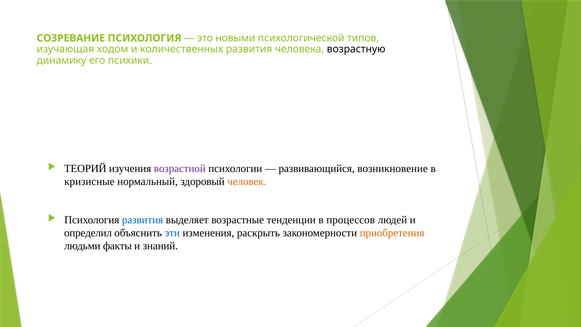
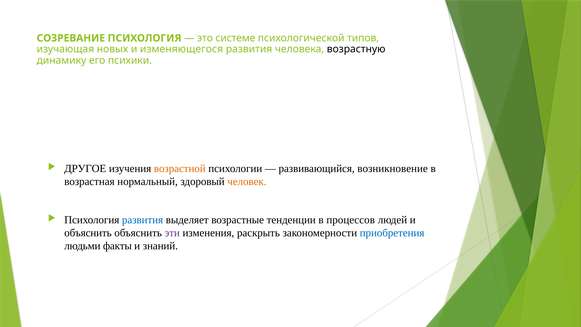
новыми: новыми -> системе (235, 38)
ходом: ходом -> новых (113, 49)
количественных: количественных -> изменяющегося (182, 49)
ТЕОРИЙ: ТЕОРИЙ -> ДРУГОЕ (85, 168)
возрастной colour: purple -> orange (180, 168)
кризисные: кризисные -> возрастная (89, 182)
определил: определил -> объяснить (88, 233)
эти colour: blue -> purple (172, 233)
приобретения colour: orange -> blue (392, 233)
